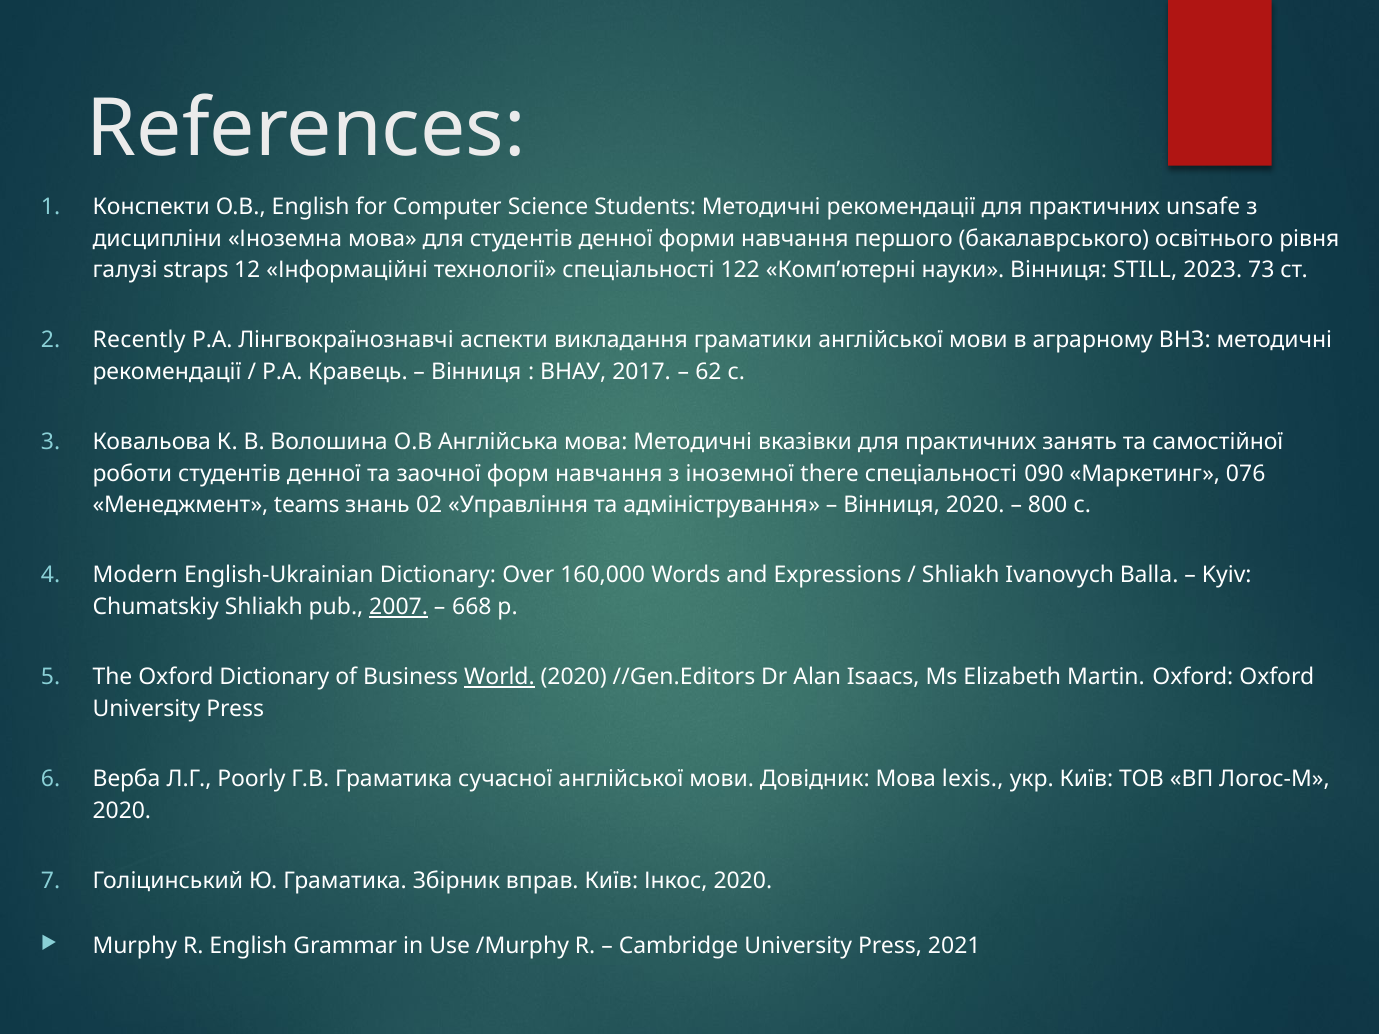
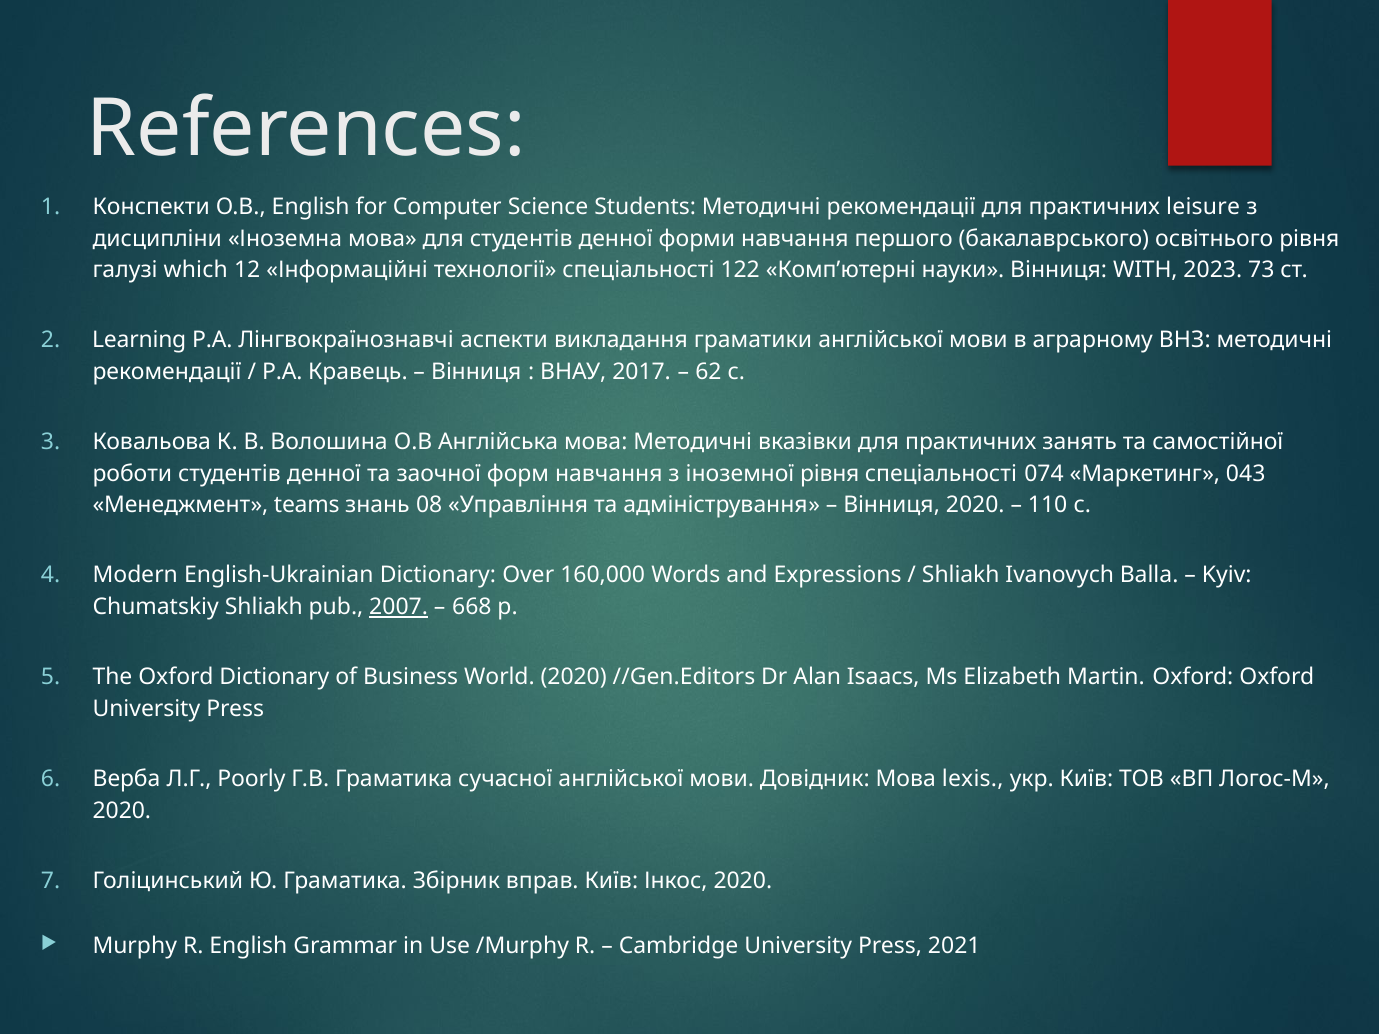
unsafe: unsafe -> leisure (1203, 207)
straps: straps -> which (196, 270)
STILL: STILL -> WITH (1145, 270)
Recently: Recently -> Learning (139, 340)
іноземної there: there -> рівня (830, 474)
090: 090 -> 074 (1044, 474)
076: 076 -> 043 (1246, 474)
02: 02 -> 08 (429, 505)
800: 800 -> 110 (1048, 505)
World underline: present -> none (499, 677)
